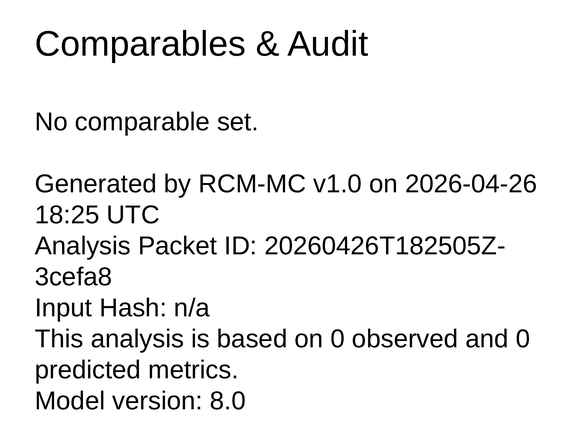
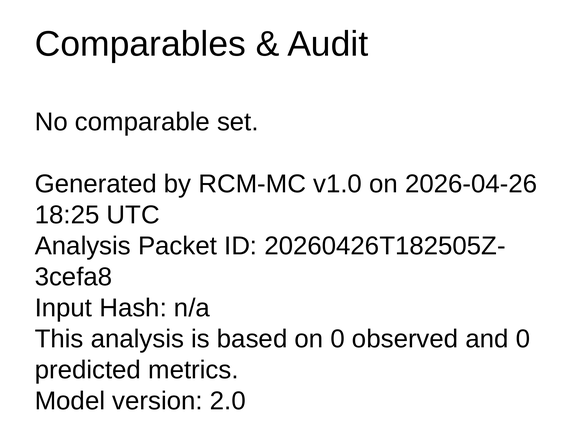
8.0: 8.0 -> 2.0 (228, 401)
